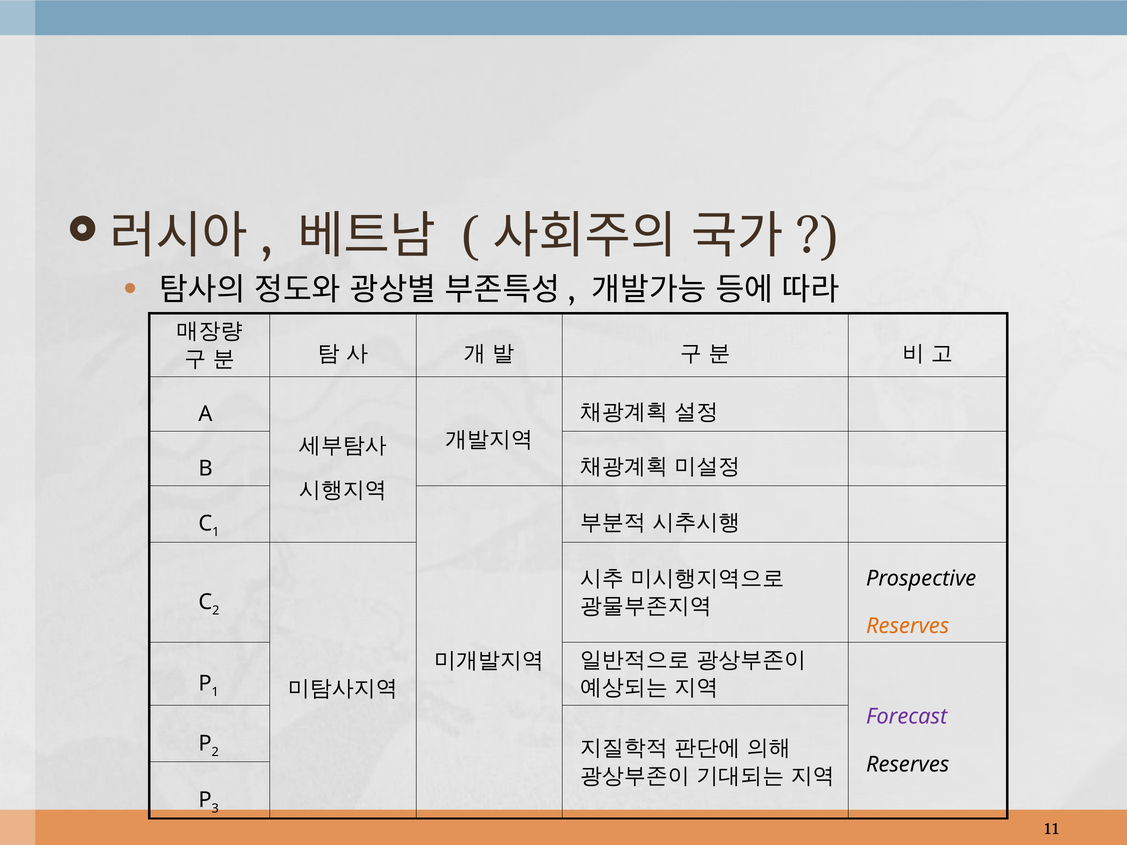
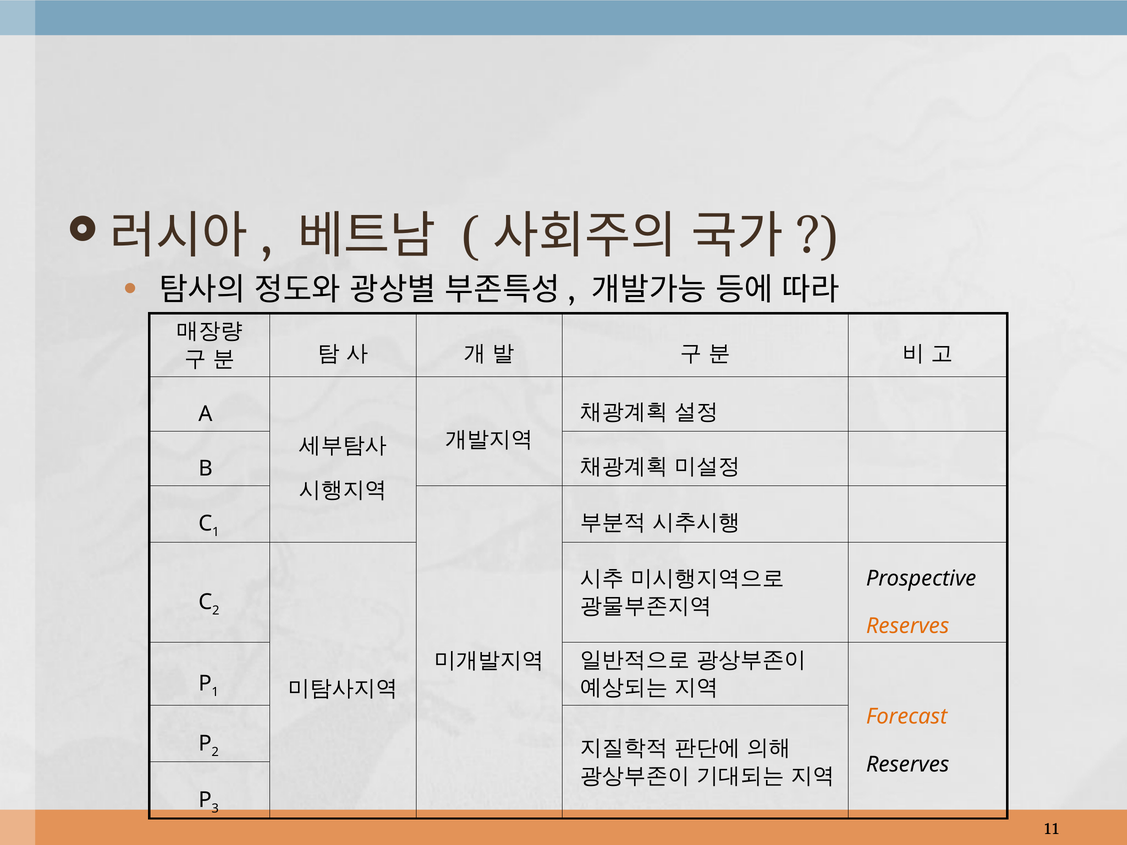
Forecast colour: purple -> orange (907, 717)
